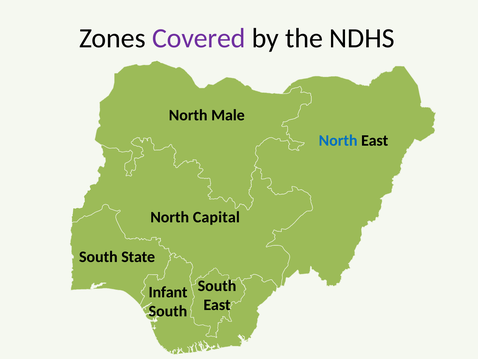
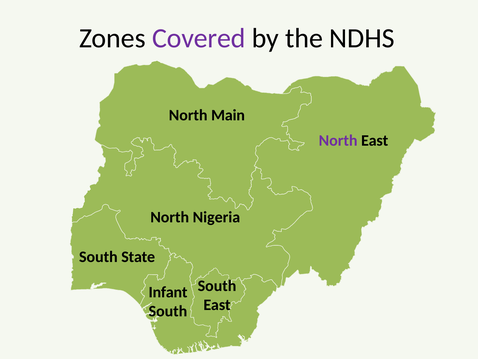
Male: Male -> Main (228, 115)
North colour: blue -> purple (338, 140)
Capital: Capital -> Nigeria (216, 217)
